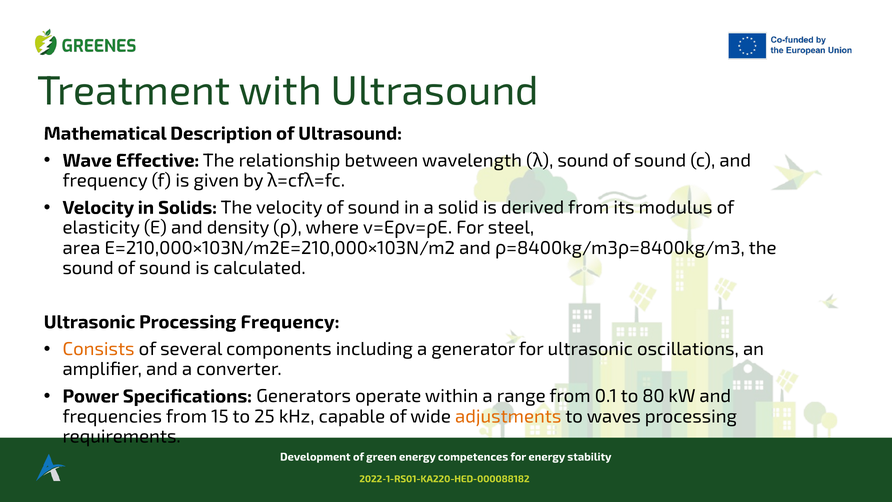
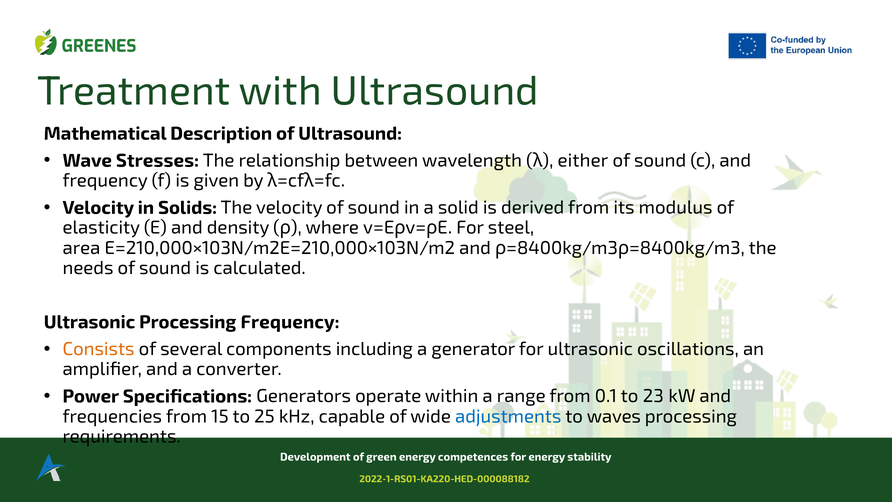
Effective: Effective -> Stresses (157, 161)
sound: sound -> either (583, 161)
sound: sound -> needs (88, 268)
80: 80 -> 23 (653, 396)
adjustments colour: orange -> blue (508, 416)
